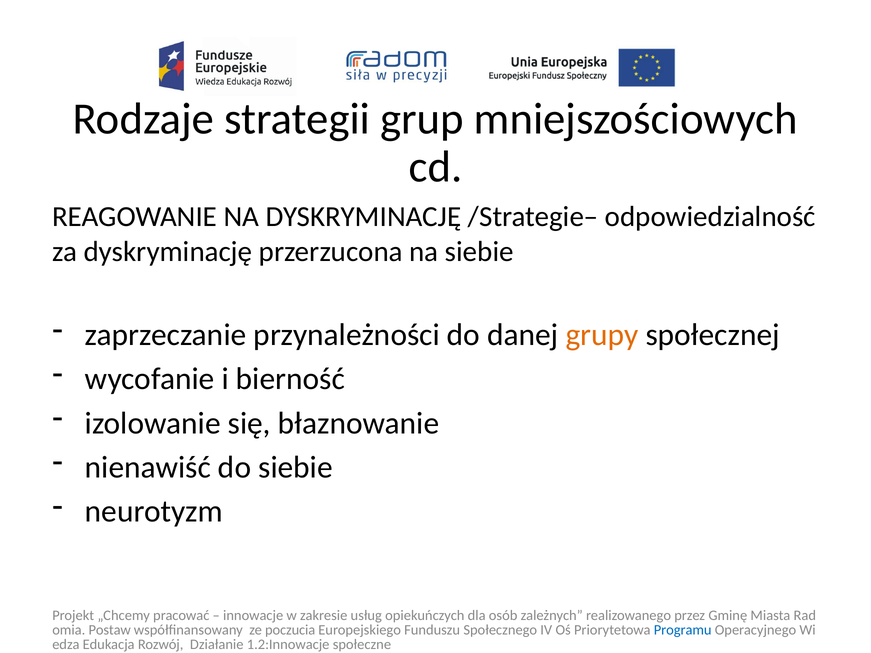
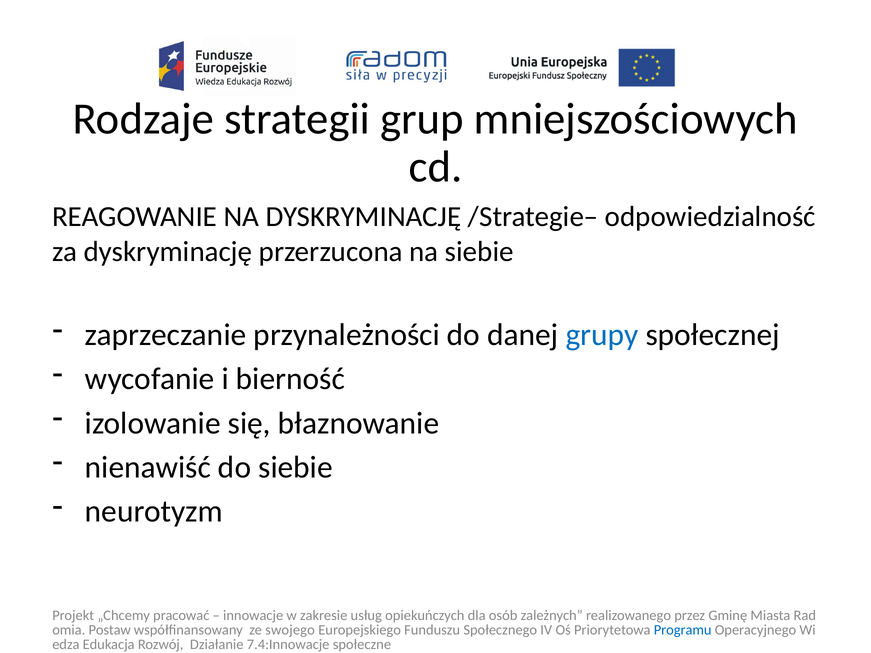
grupy colour: orange -> blue (602, 335)
poczucia: poczucia -> swojego (290, 630)
1.2:Innowacje: 1.2:Innowacje -> 7.4:Innowacje (288, 645)
